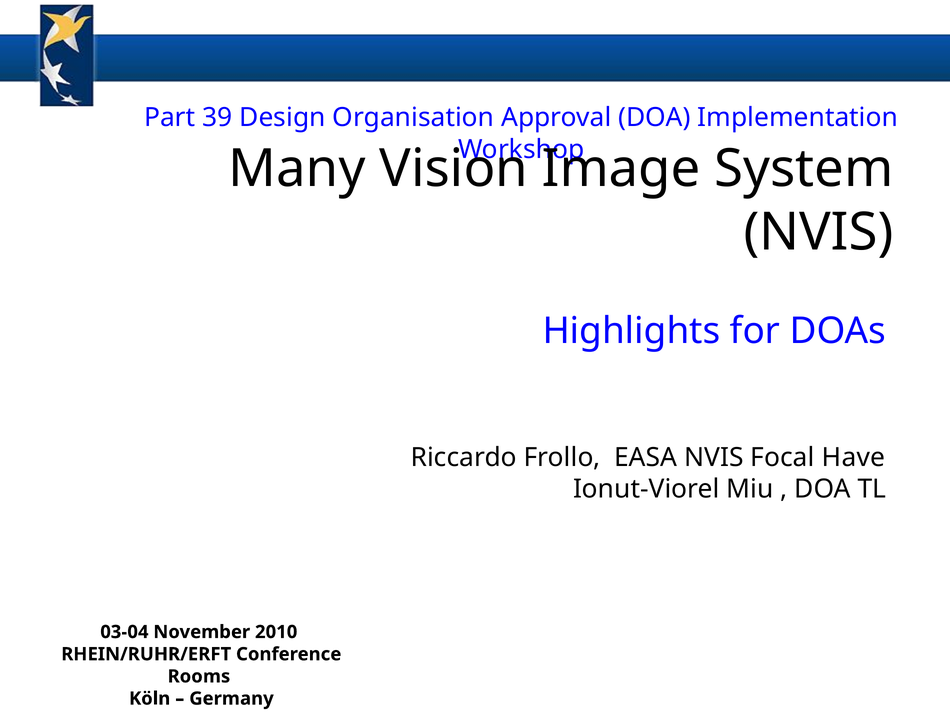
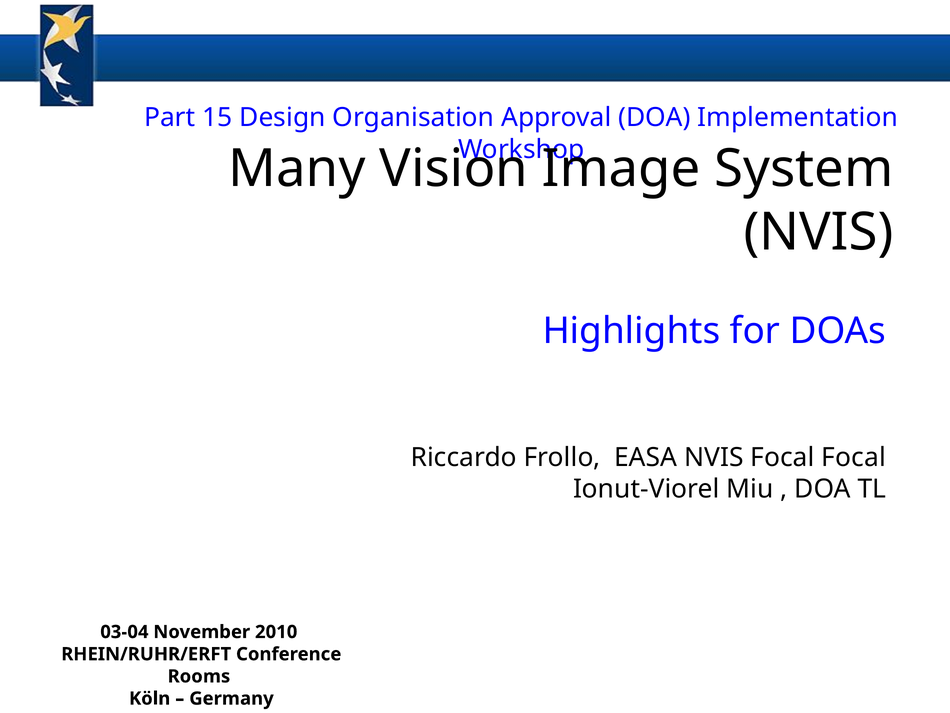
39: 39 -> 15 (217, 118)
Focal Have: Have -> Focal (854, 457)
